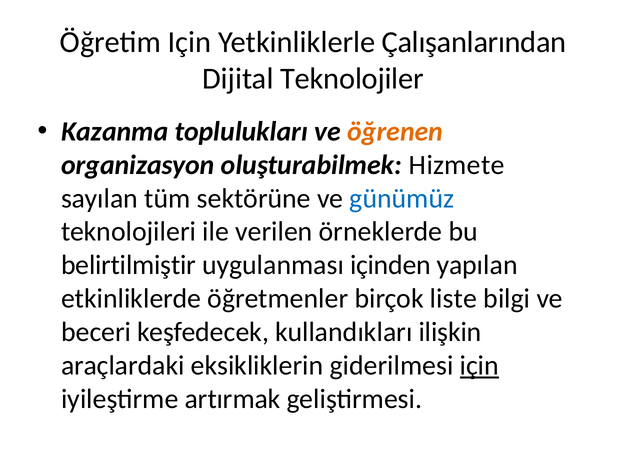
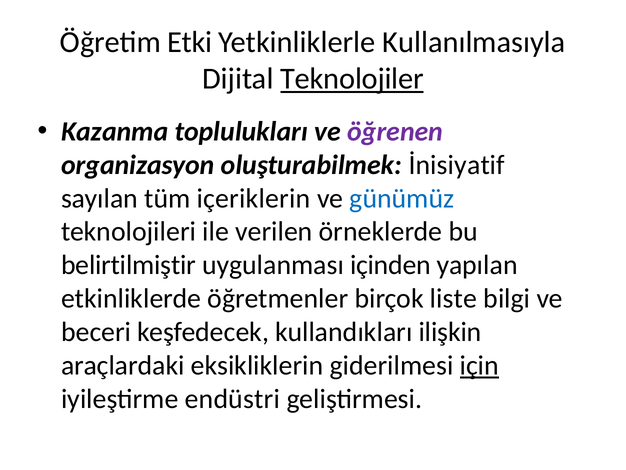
Öğretim Için: Için -> Etki (190, 42)
Çalışanlarından: Çalışanlarından -> Kullanılmasıyla (474, 42)
Teknolojiler underline: none -> present (352, 79)
öğrenen colour: orange -> purple (395, 131)
Hizmete: Hizmete -> İnisiyatif (457, 165)
sektörüne: sektörüne -> içeriklerin (254, 198)
artırmak: artırmak -> endüstri (232, 398)
